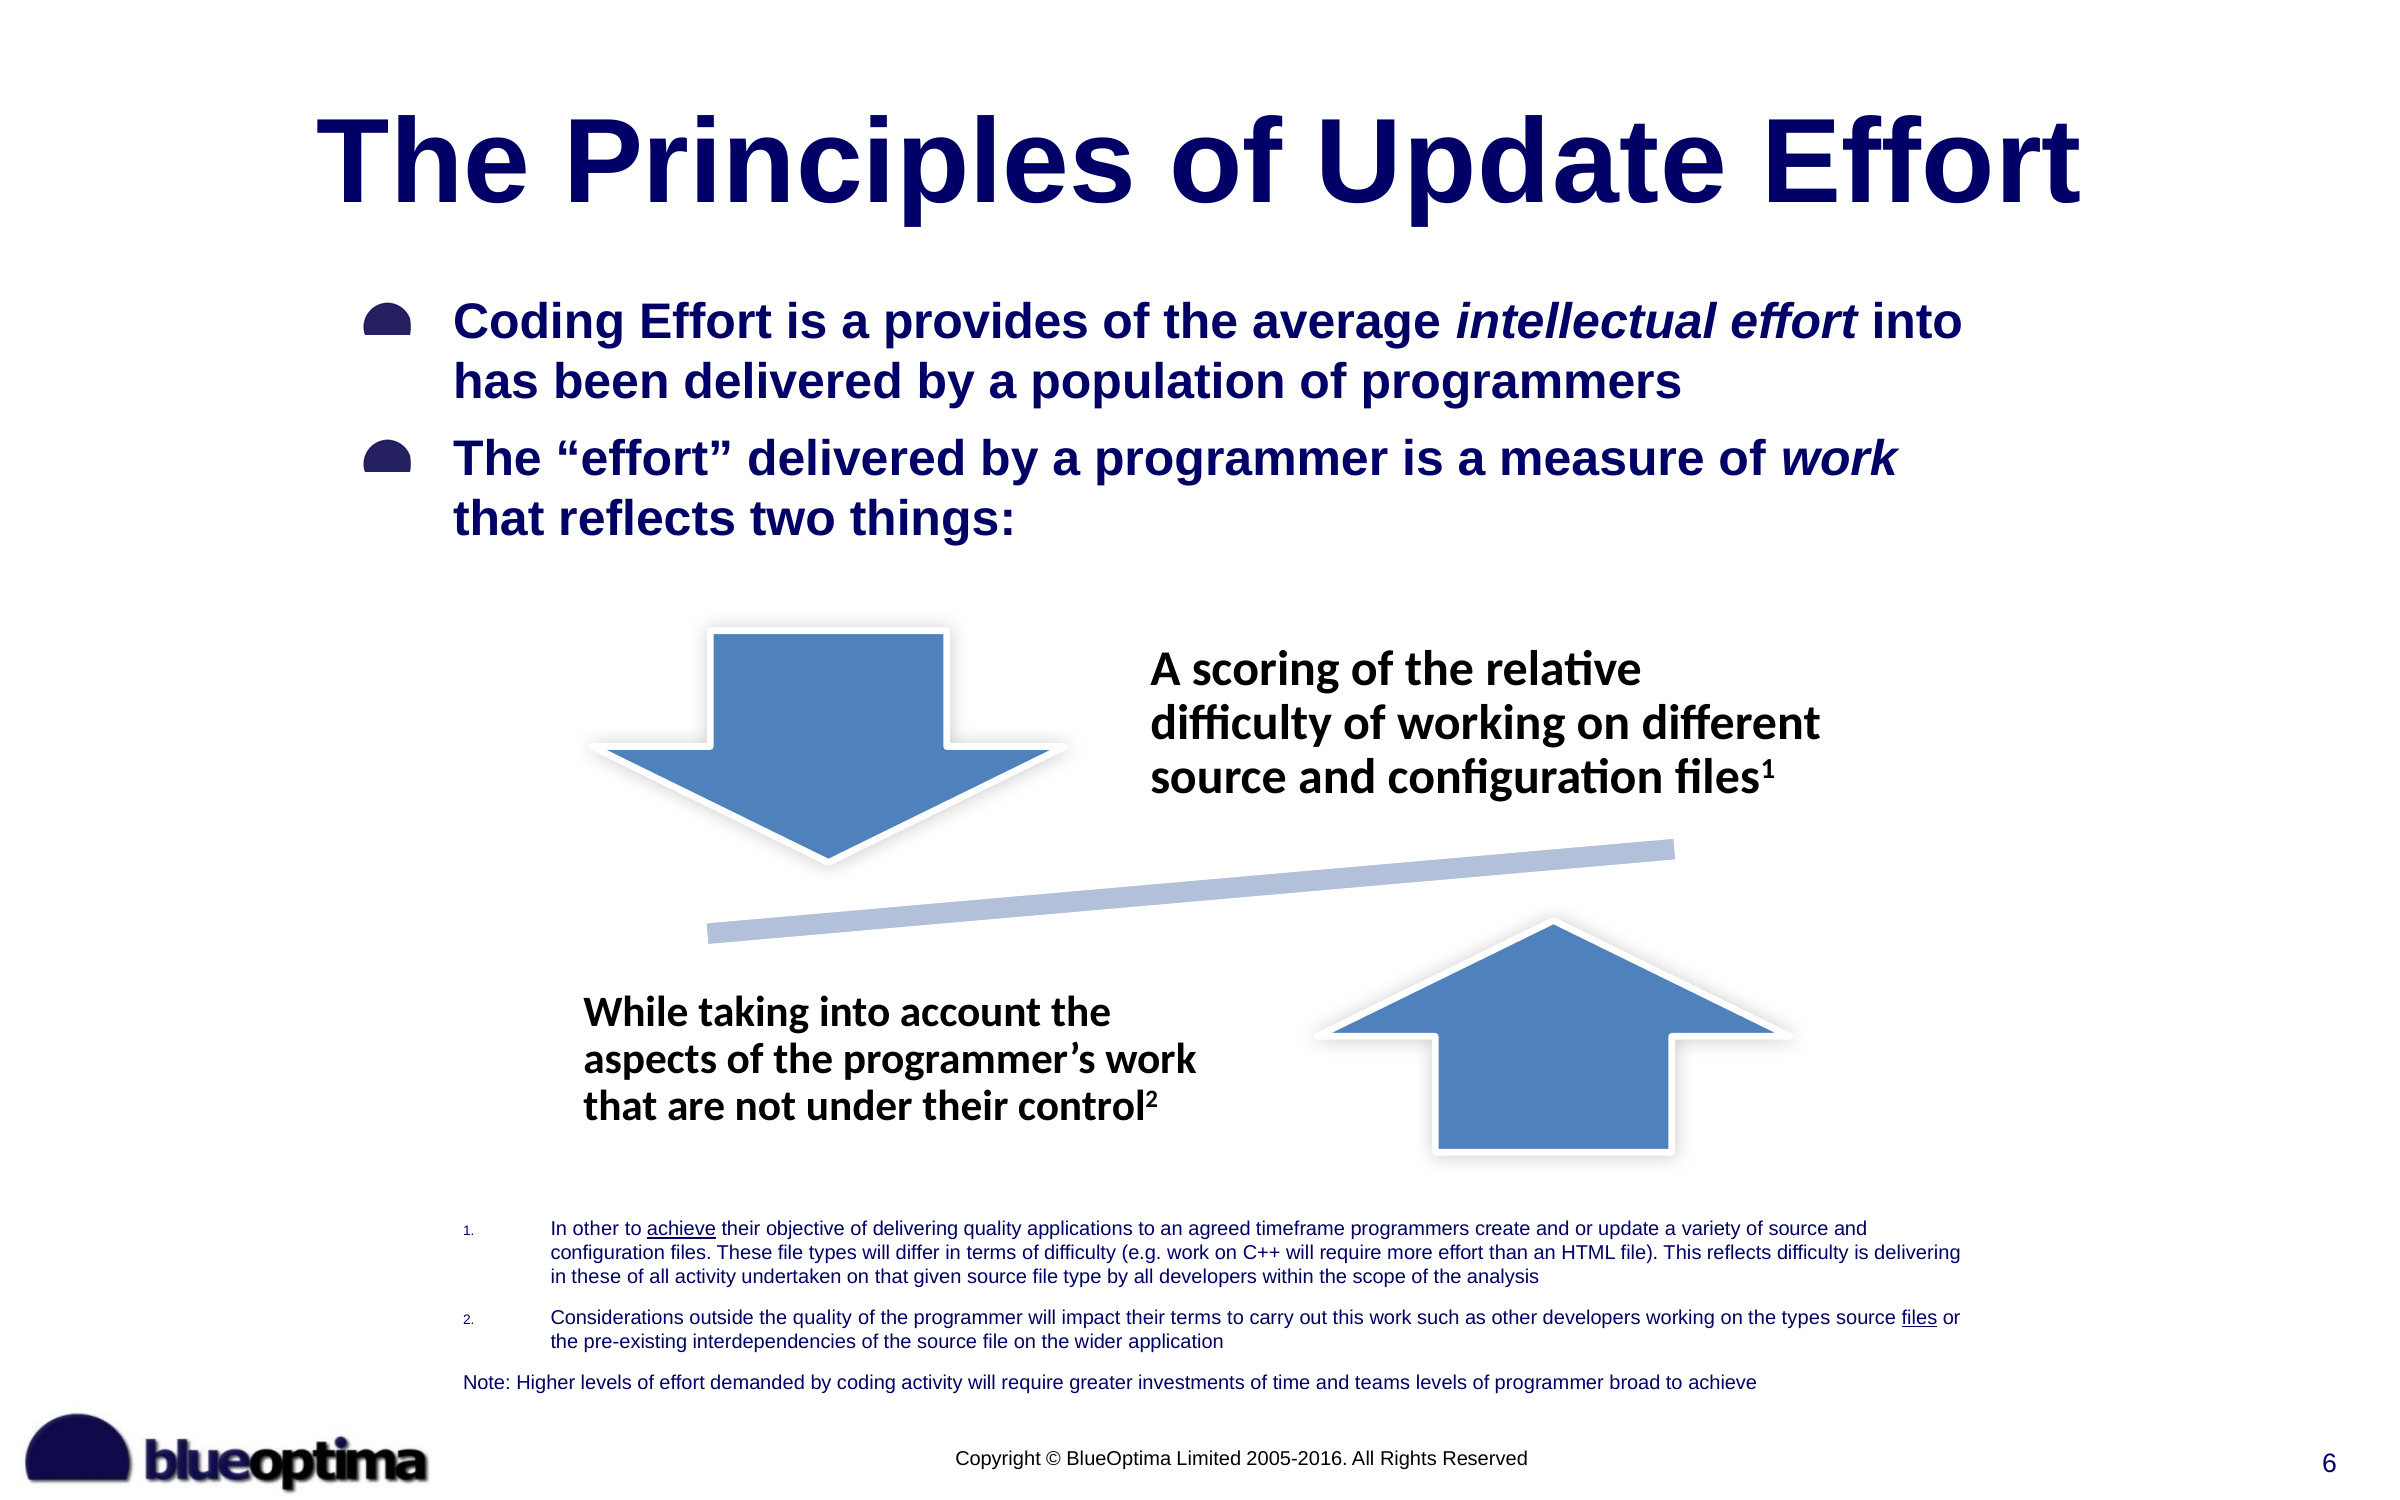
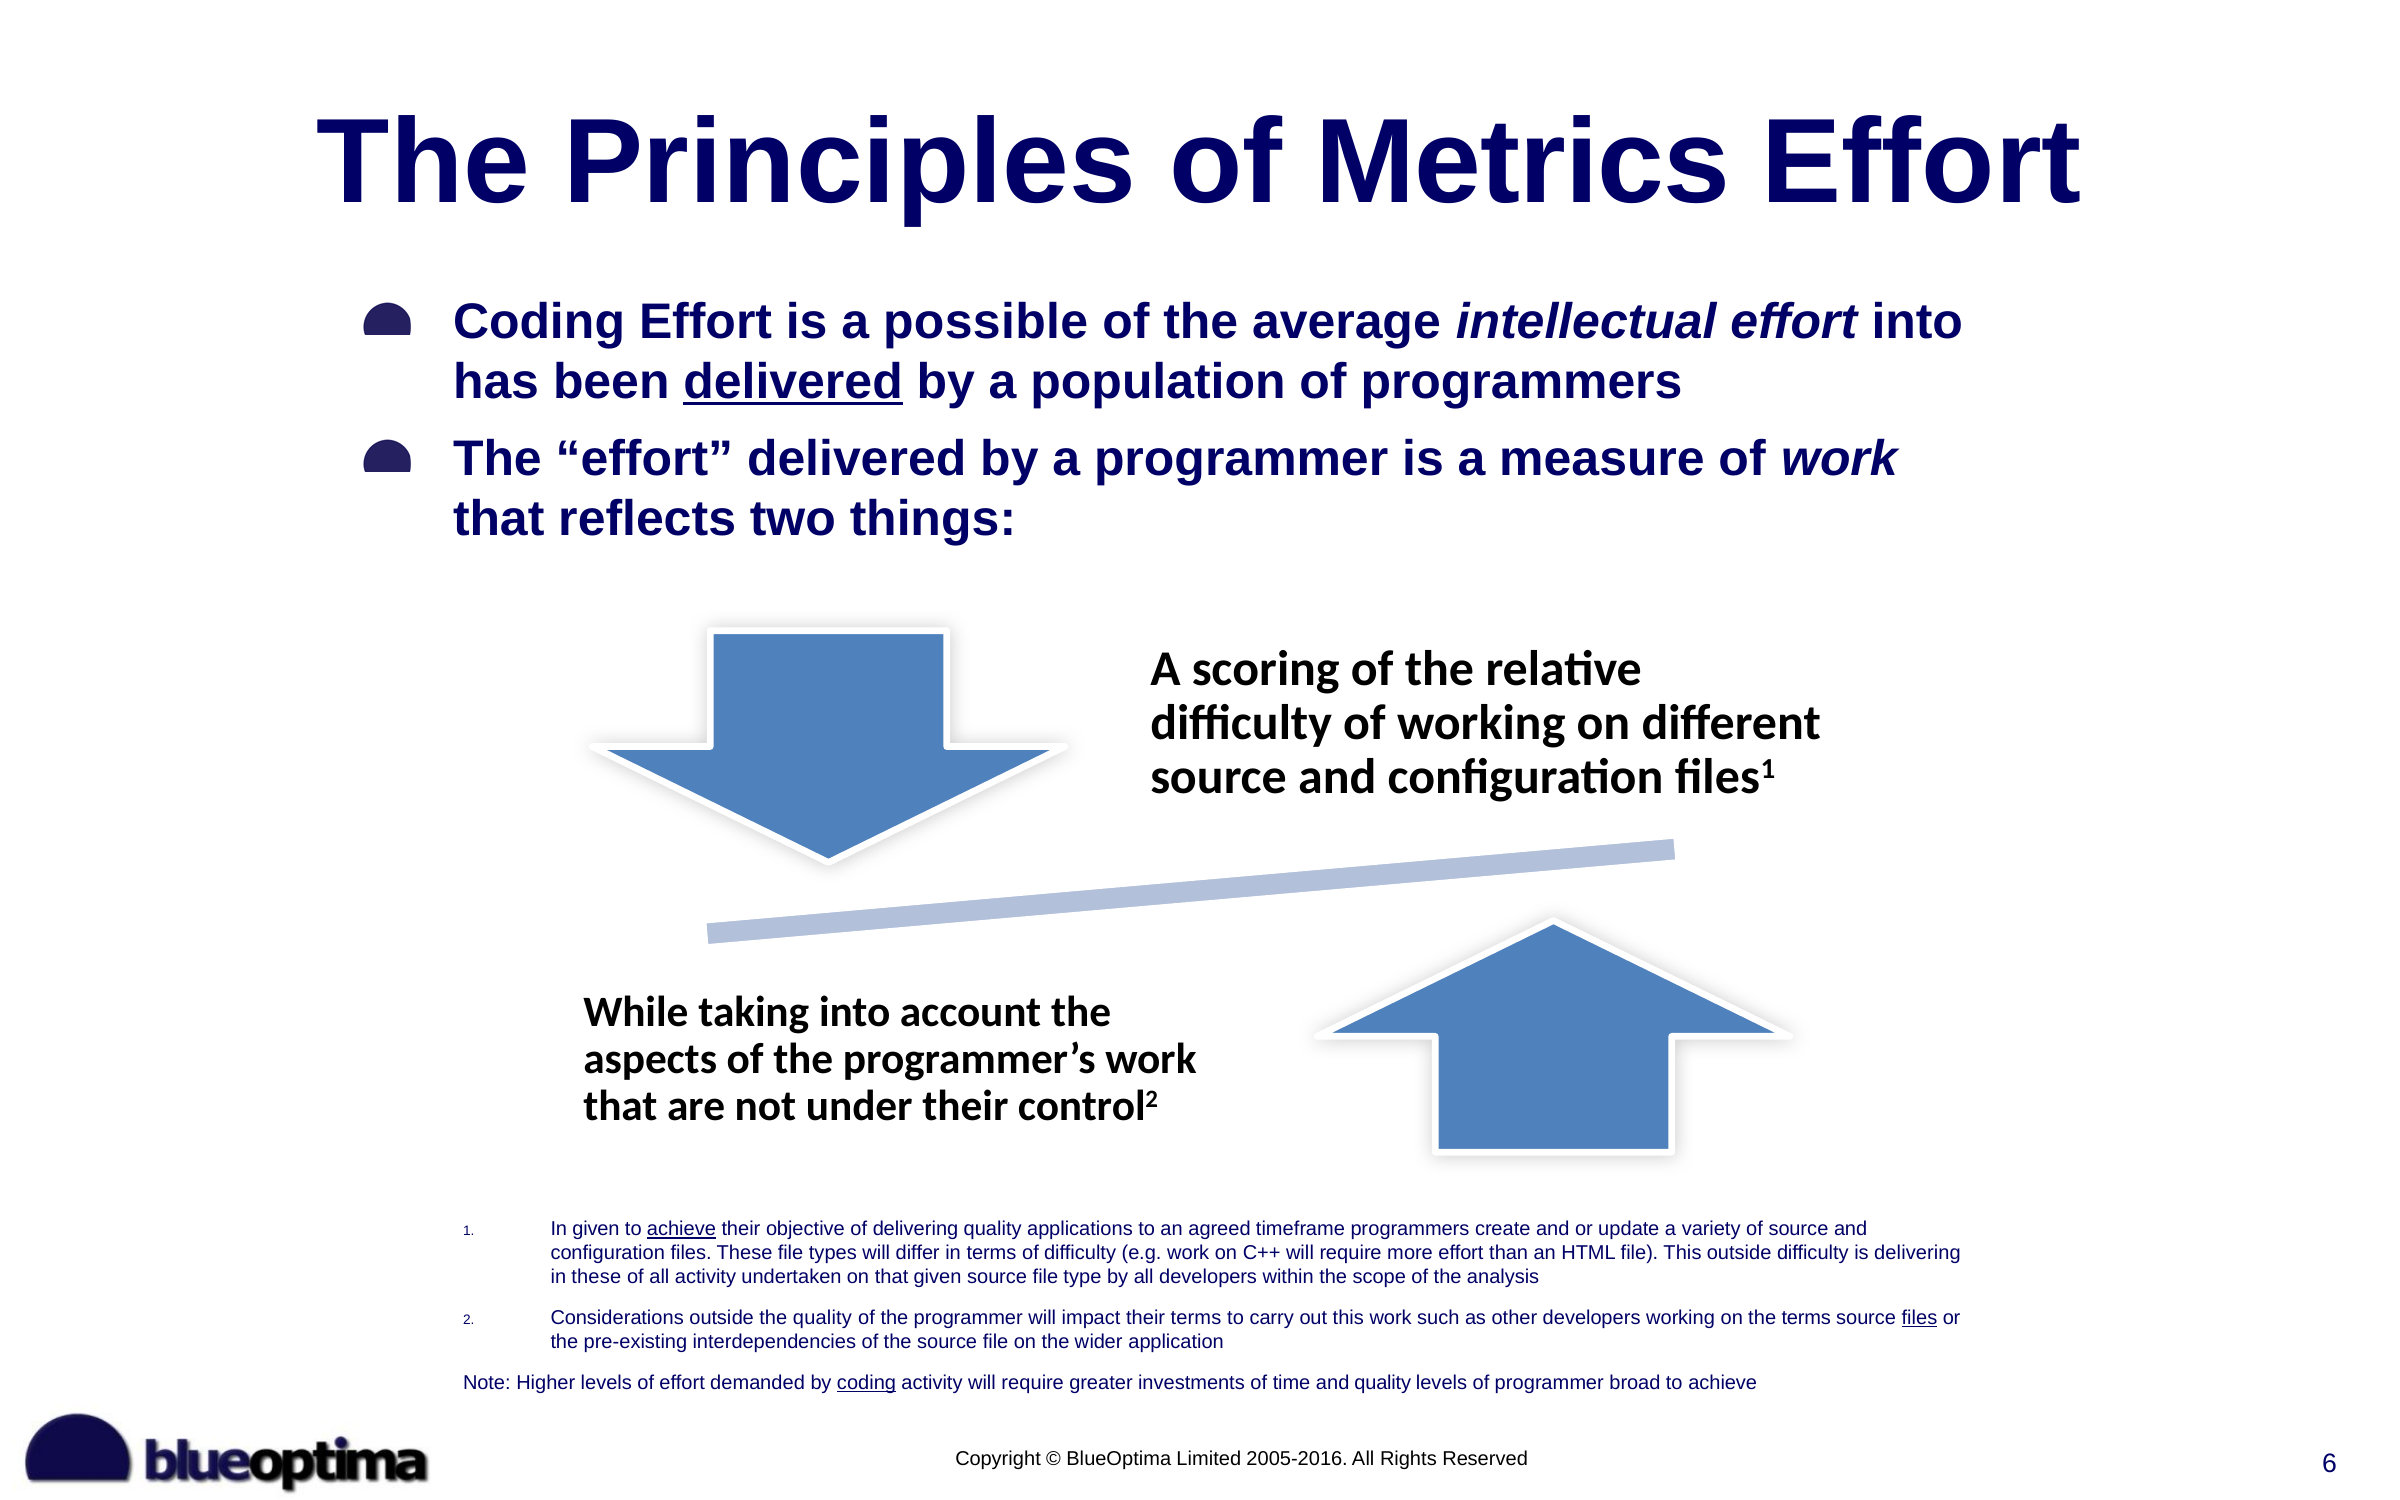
of Update: Update -> Metrics (1523, 163)
provides: provides -> possible (986, 322)
delivered underline: none -> present (793, 382)
In other: other -> given (596, 1229)
This reflects: reflects -> outside (1739, 1253)
the types: types -> terms (1806, 1318)
coding underline: none -> present (867, 1383)
and teams: teams -> quality (1383, 1383)
